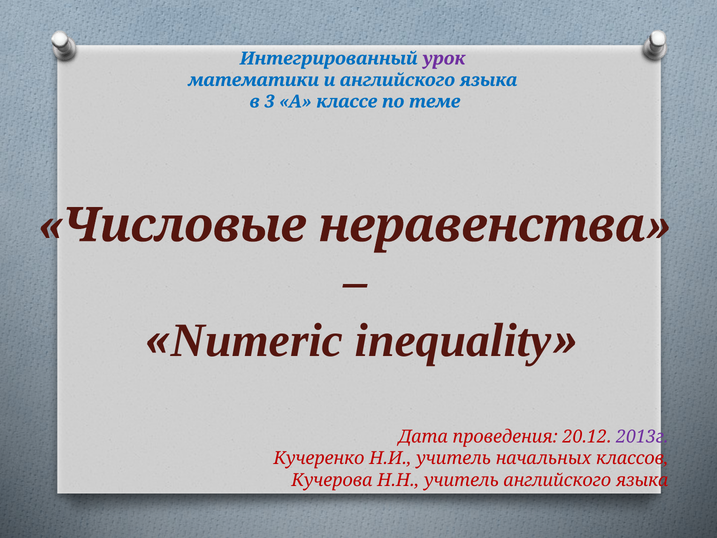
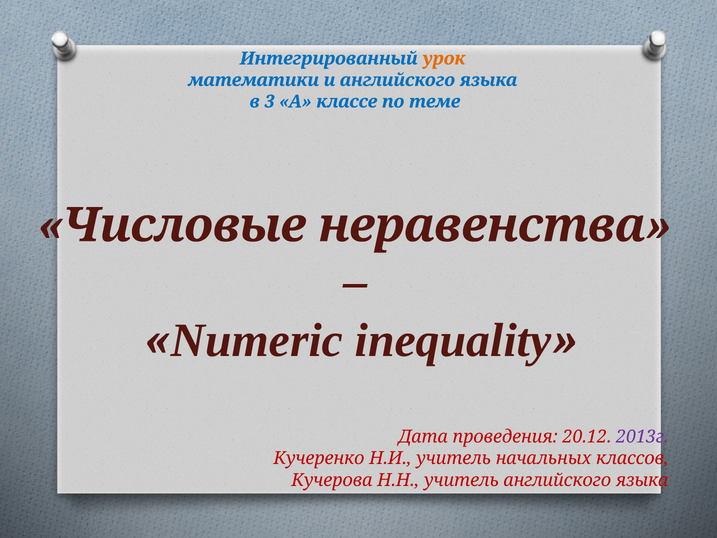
урок colour: purple -> orange (444, 59)
